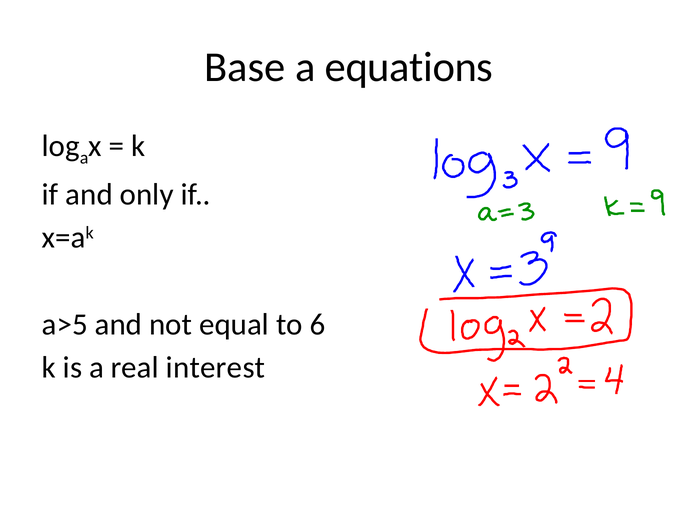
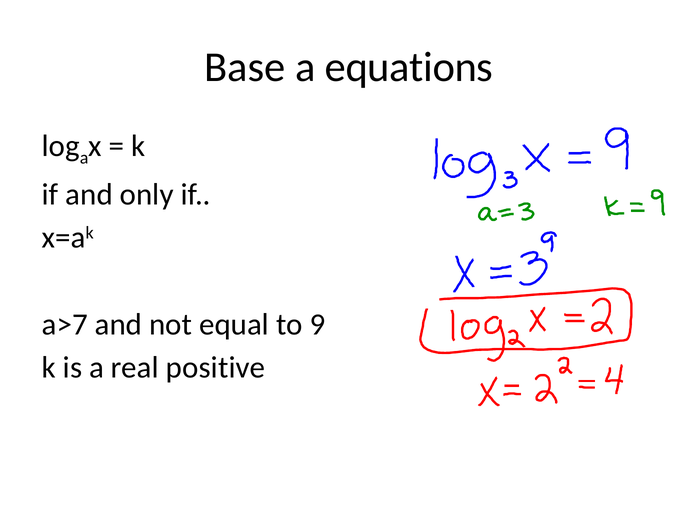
a>5: a>5 -> a>7 (65, 325)
6: 6 -> 9 (317, 325)
interest: interest -> positive (216, 368)
